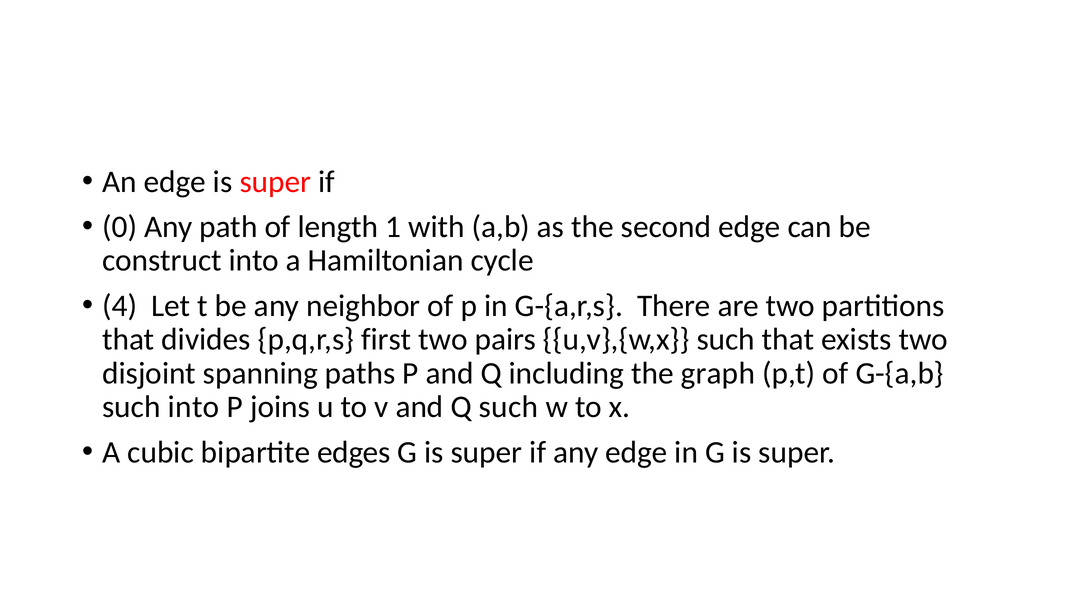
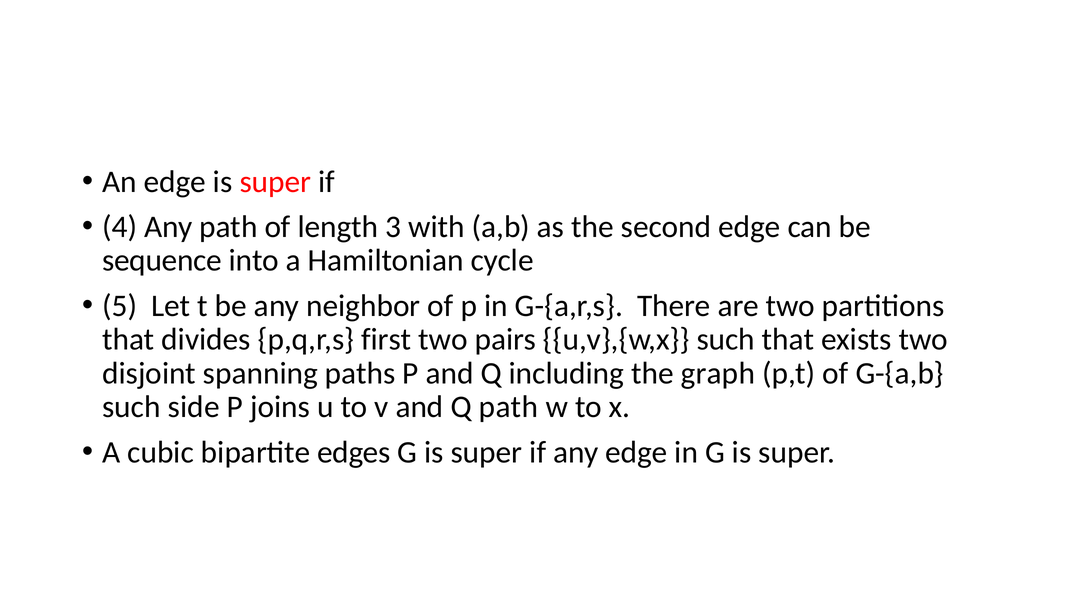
0: 0 -> 4 (120, 227)
1: 1 -> 3 (393, 227)
construct: construct -> sequence (162, 261)
4: 4 -> 5 (120, 306)
such into: into -> side (194, 407)
Q such: such -> path (508, 407)
